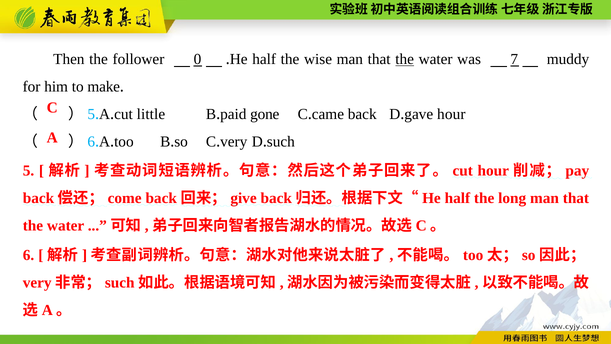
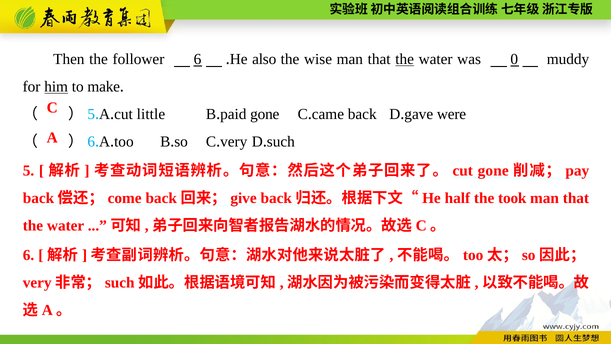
follower 0: 0 -> 6 (197, 59)
half: half -> also (264, 59)
7: 7 -> 0 (514, 59)
him underline: none -> present (56, 87)
hour: hour -> were (451, 114)
hour: hour -> gone (493, 171)
long: long -> took (512, 198)
